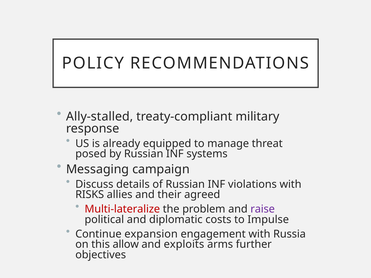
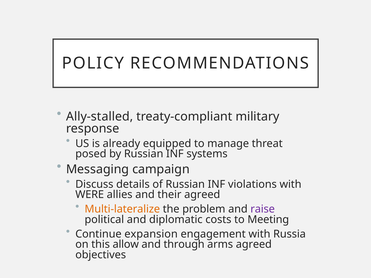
RISKS: RISKS -> WERE (90, 195)
Multi-lateralize colour: red -> orange (122, 209)
Impulse: Impulse -> Meeting (268, 220)
exploits: exploits -> through (184, 245)
arms further: further -> agreed (254, 245)
